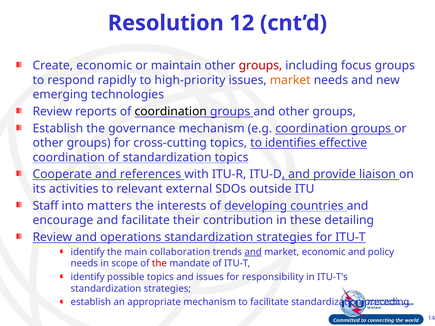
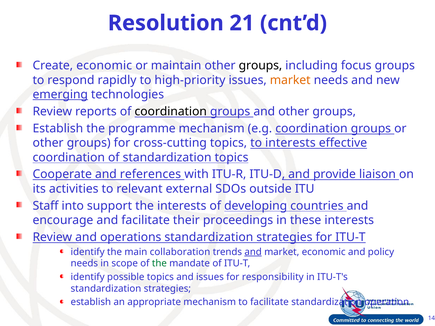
12: 12 -> 21 (242, 23)
groups colour: red -> black (260, 66)
emerging underline: none -> present (60, 95)
governance: governance -> programme (142, 128)
to identifies: identifies -> interests (290, 143)
matters: matters -> support (110, 206)
contribution: contribution -> proceedings (238, 220)
these detailing: detailing -> interests (349, 220)
the colour: red -> green (159, 264)
preceding: preceding -> operation (387, 302)
